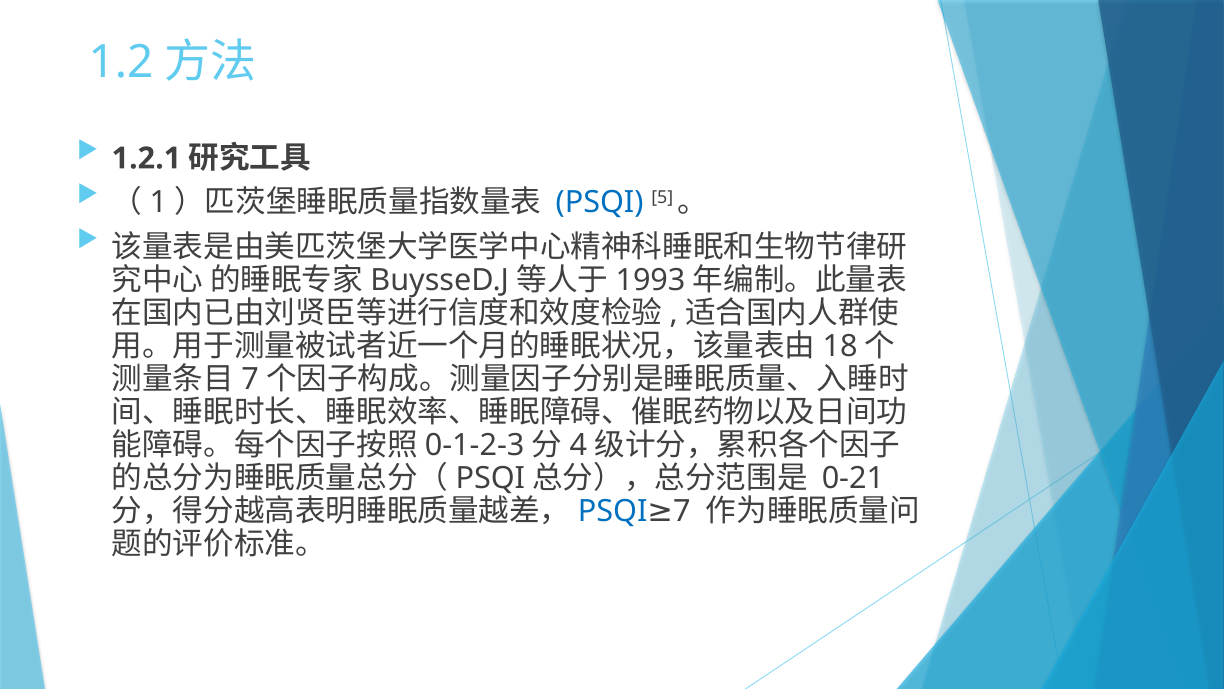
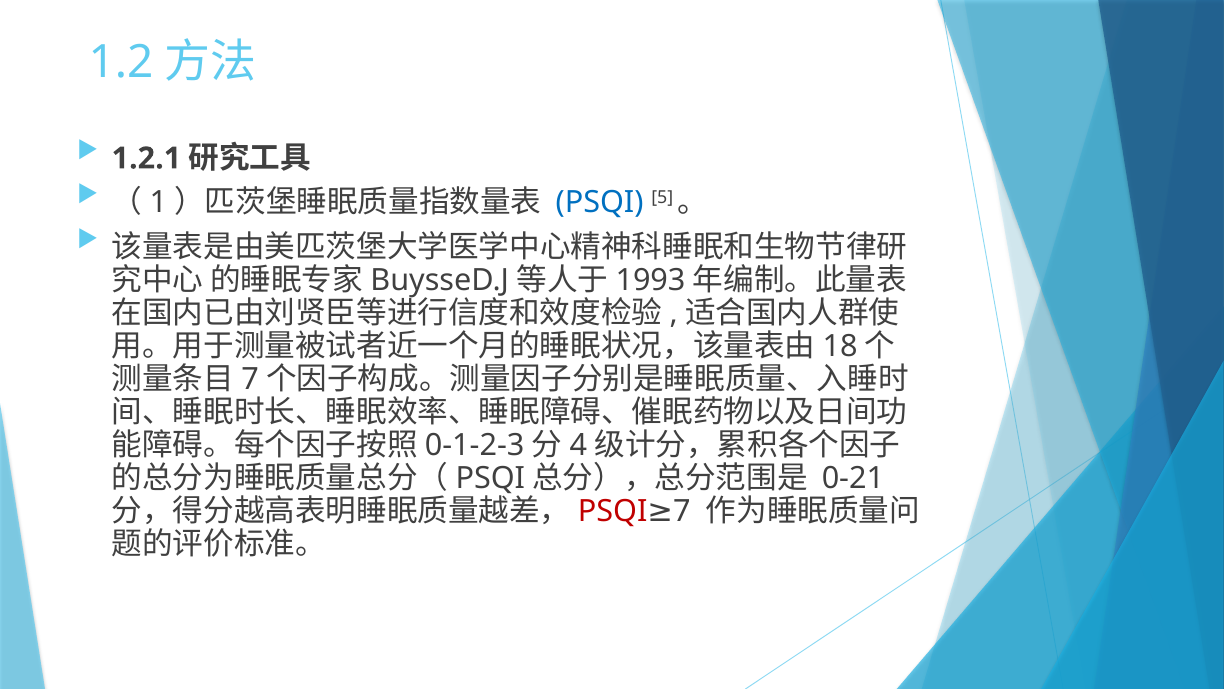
PSQI colour: blue -> red (613, 511)
